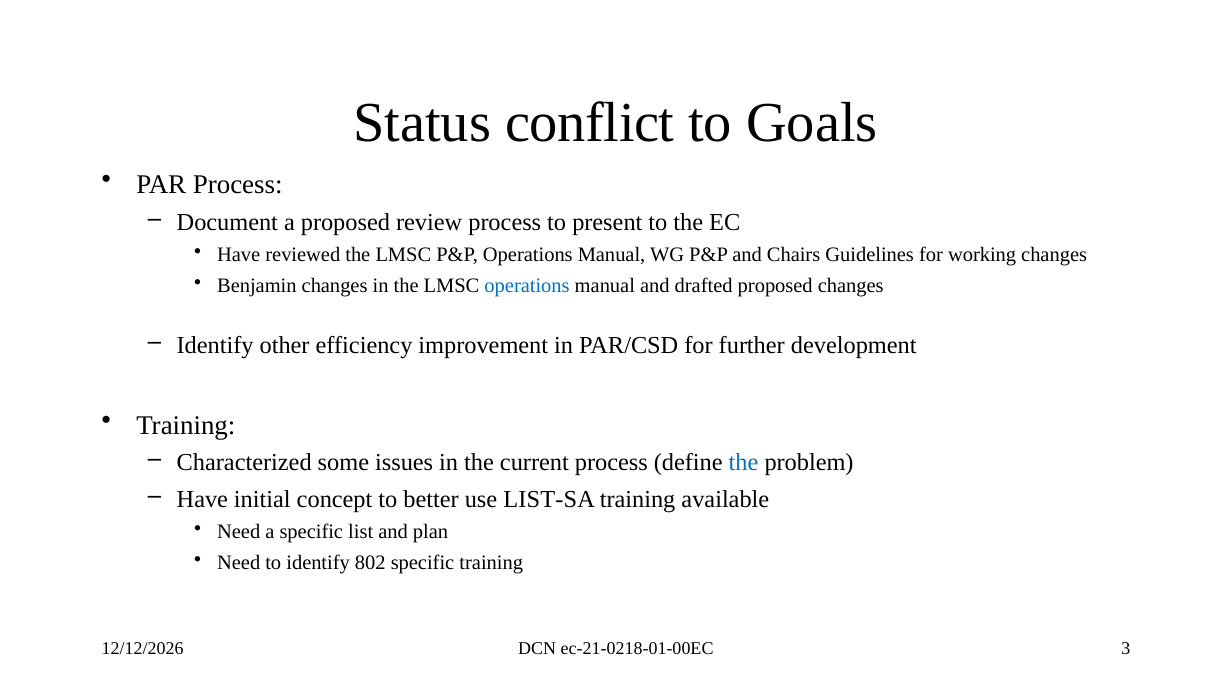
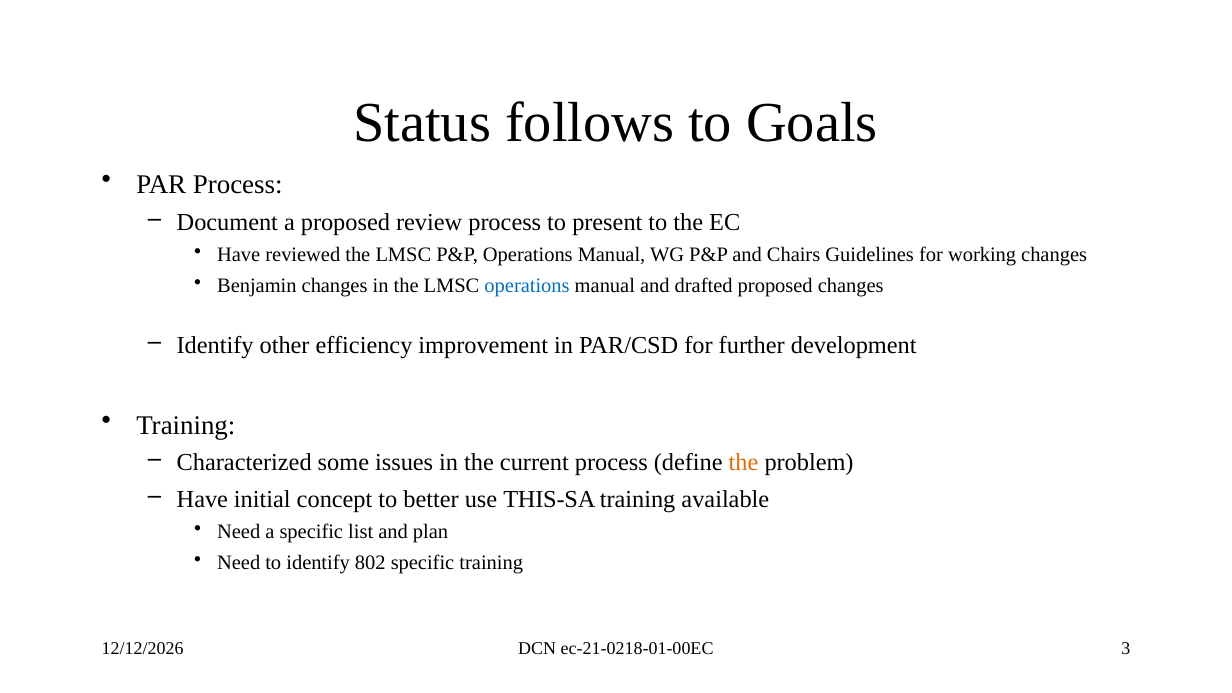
conflict: conflict -> follows (590, 123)
the colour: blue -> orange (744, 463)
LIST-SA: LIST-SA -> THIS-SA (549, 499)
